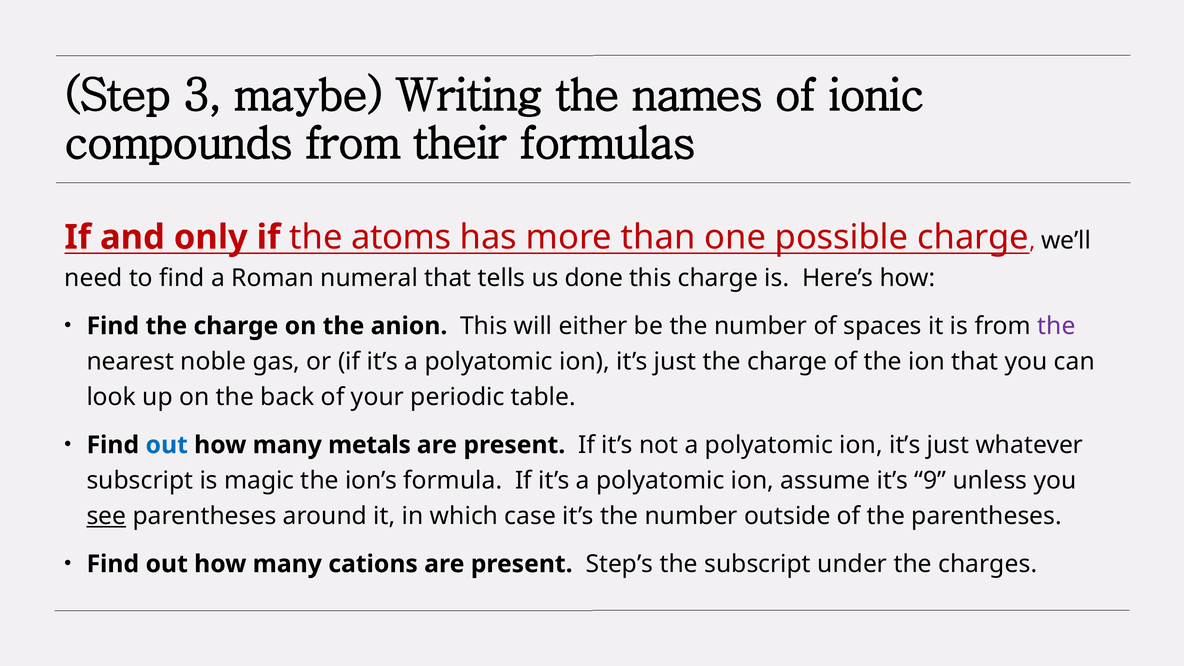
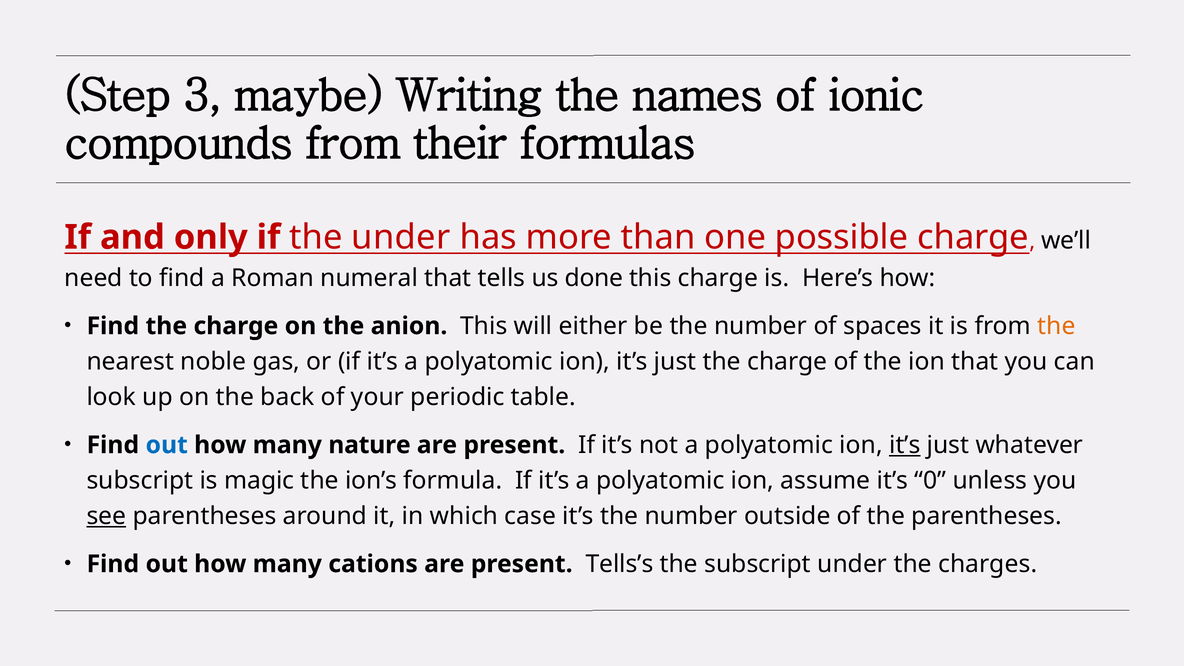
the atoms: atoms -> under (401, 237)
the colour: purple -> orange (1056, 326)
metals: metals -> nature (369, 445)
it’s underline: none -> present (905, 445)
9: 9 -> 0 (930, 481)
Step’s: Step’s -> Tells’s (619, 564)
